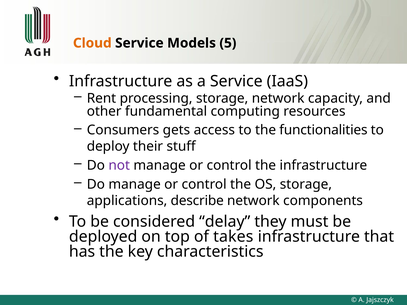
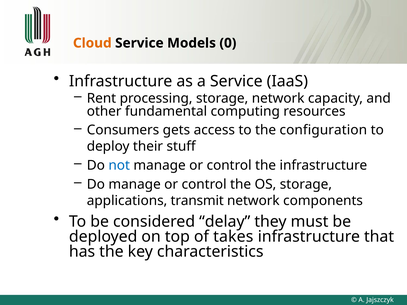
5: 5 -> 0 (228, 43)
functionalities: functionalities -> configuration (323, 130)
not colour: purple -> blue (119, 166)
describe: describe -> transmit (197, 201)
